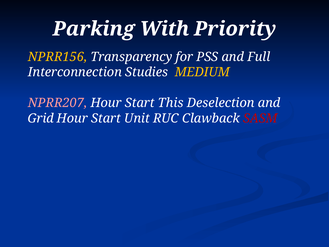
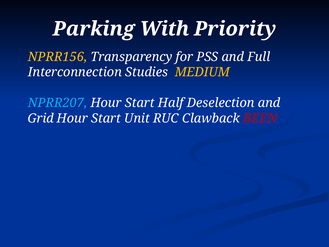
NPRR207 colour: pink -> light blue (58, 103)
This: This -> Half (171, 103)
SASM: SASM -> BEEN (260, 118)
